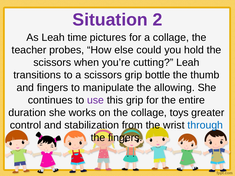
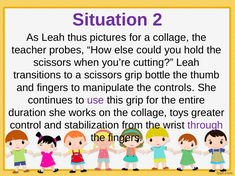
time: time -> thus (77, 38)
allowing: allowing -> controls (174, 88)
through colour: blue -> purple (205, 125)
